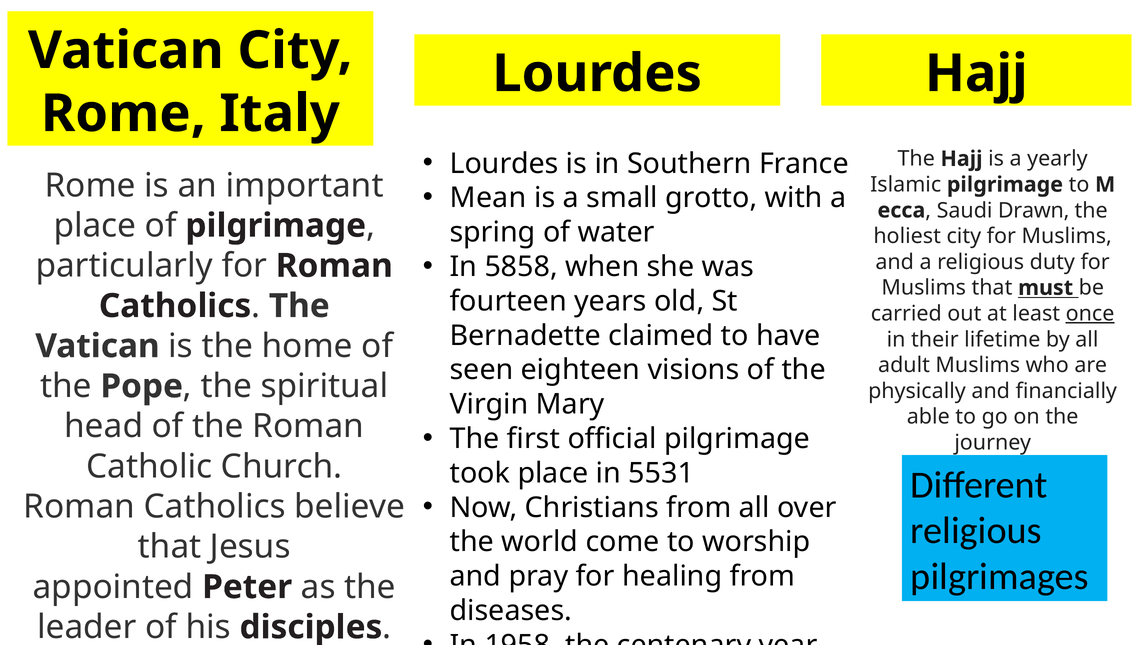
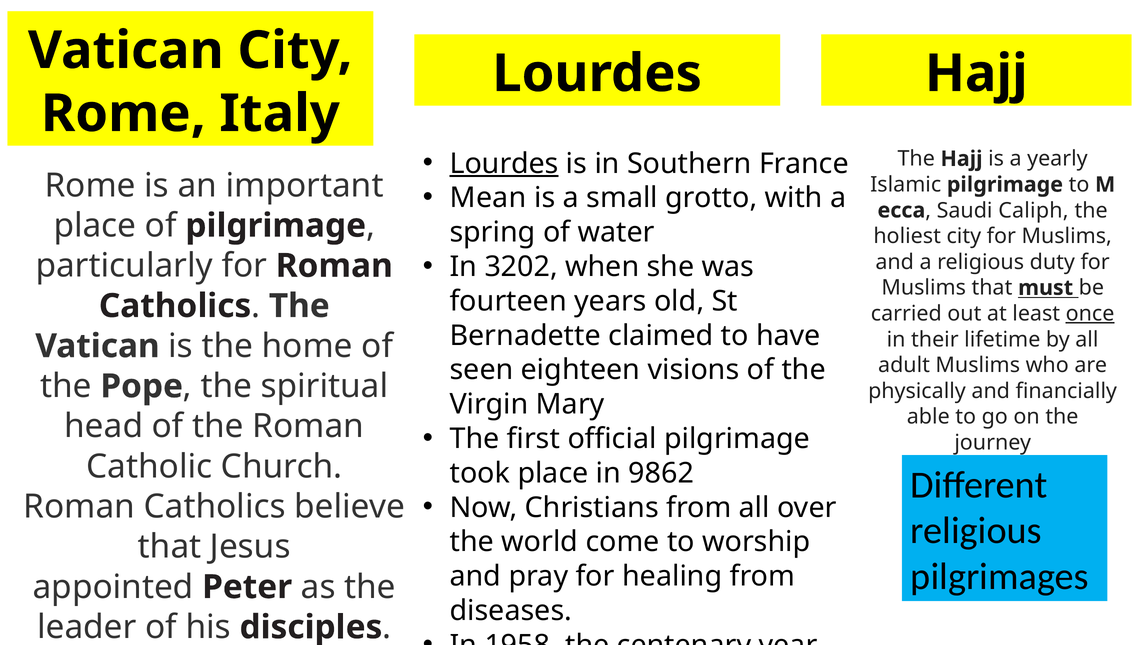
Lourdes underline: none -> present (504, 164)
Drawn: Drawn -> Caliph (1033, 210)
5858: 5858 -> 3202 (521, 267)
5531: 5531 -> 9862 (661, 473)
